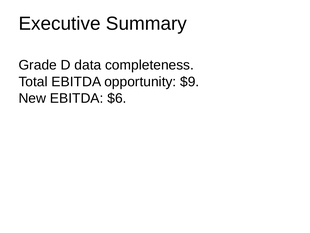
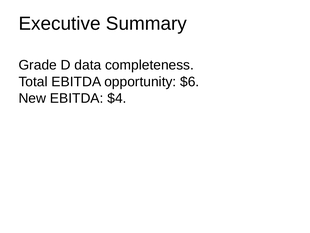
$9: $9 -> $6 (190, 82)
$6: $6 -> $4 (117, 98)
